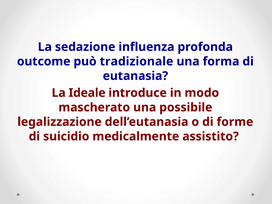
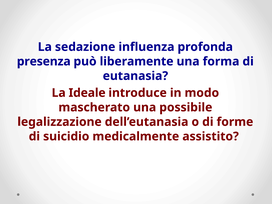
outcome: outcome -> presenza (44, 61)
tradizionale: tradizionale -> liberamente (137, 61)
